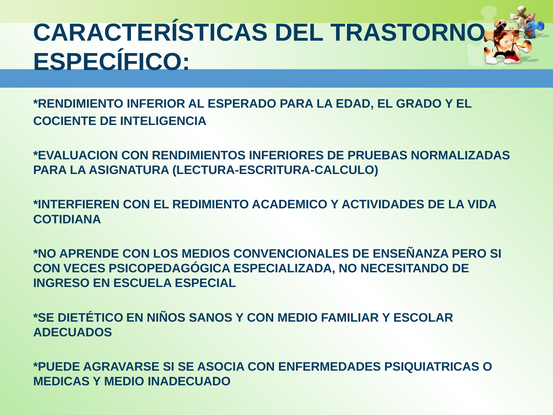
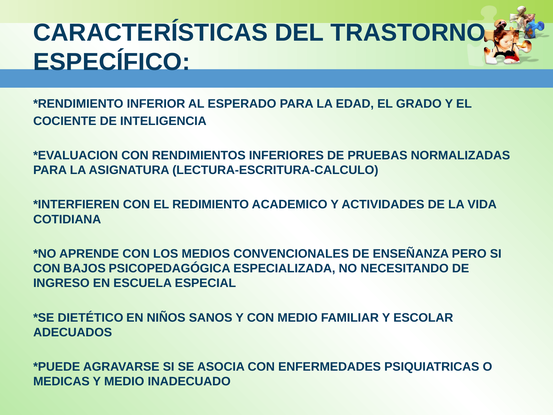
VECES: VECES -> BAJOS (84, 268)
